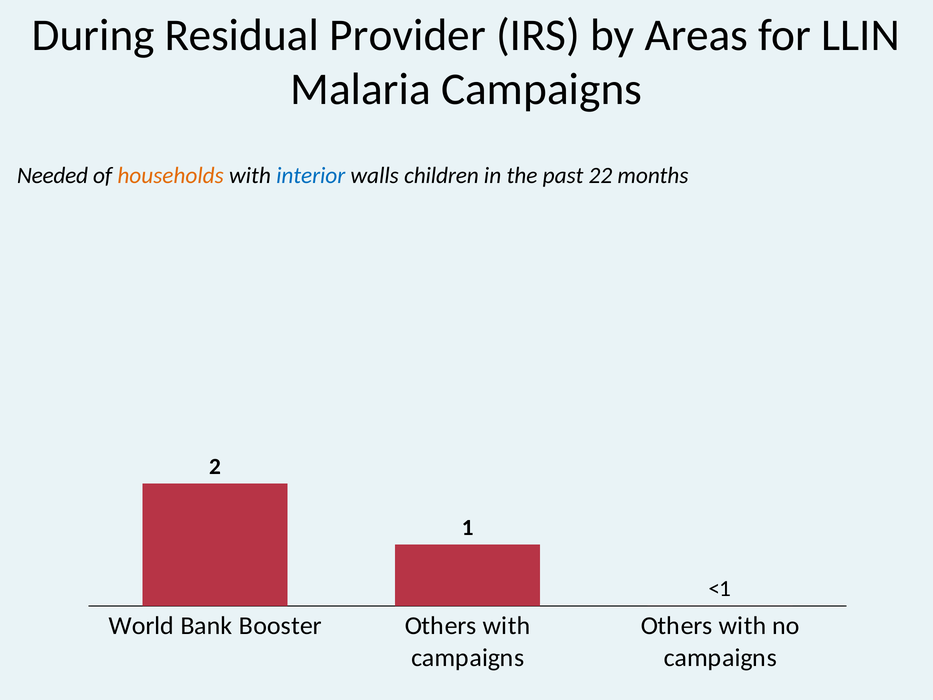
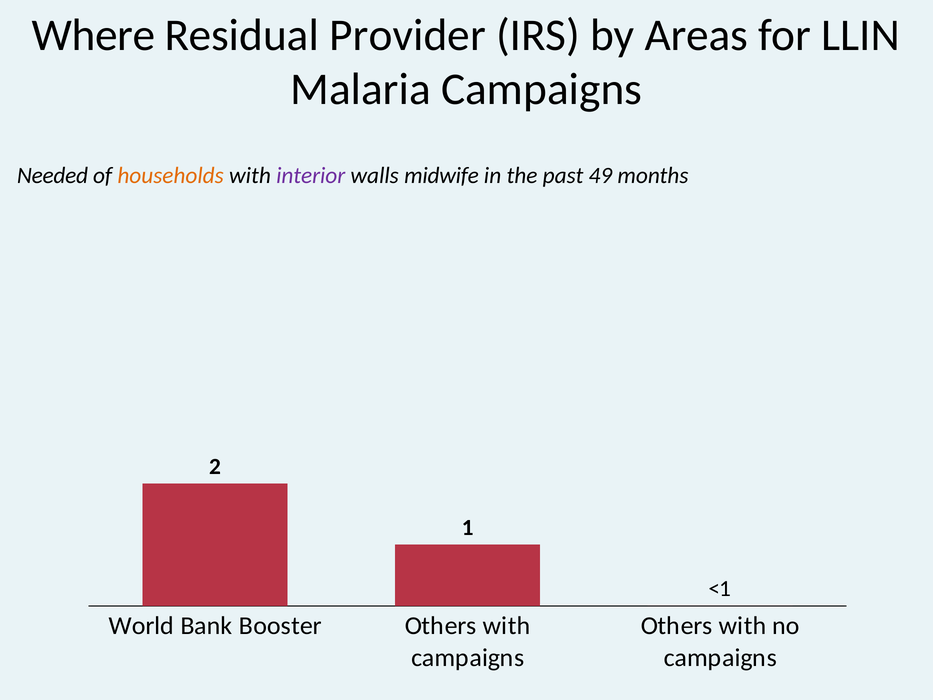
During: During -> Where (93, 35)
interior colour: blue -> purple (311, 176)
children: children -> midwife (442, 176)
22: 22 -> 49 (600, 176)
